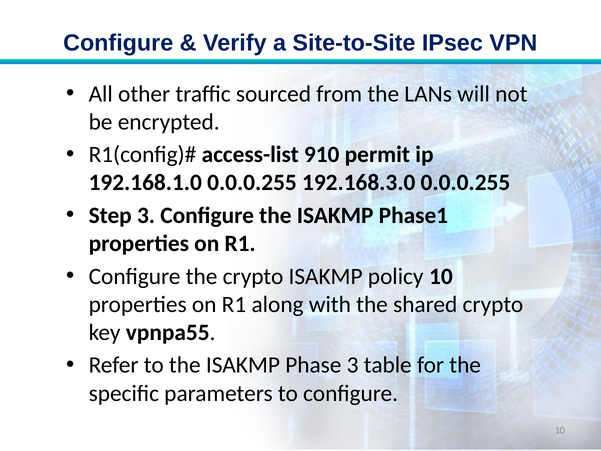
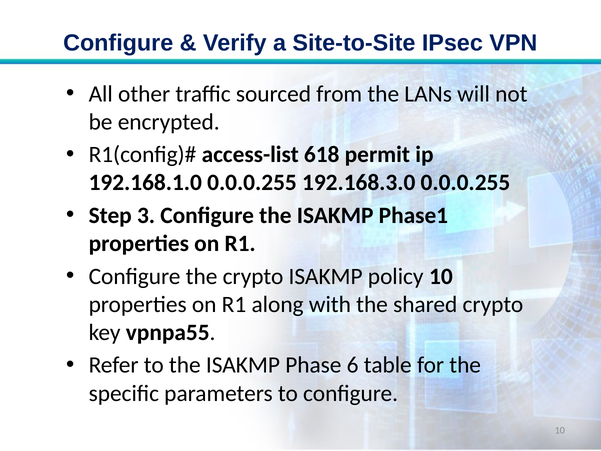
910: 910 -> 618 (322, 155)
Phase 3: 3 -> 6 (353, 365)
